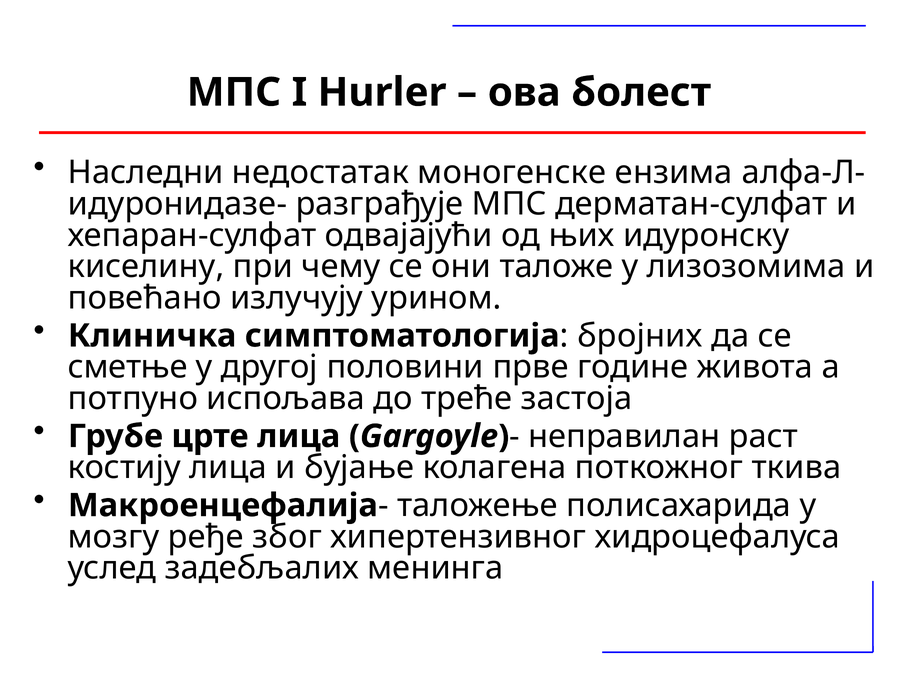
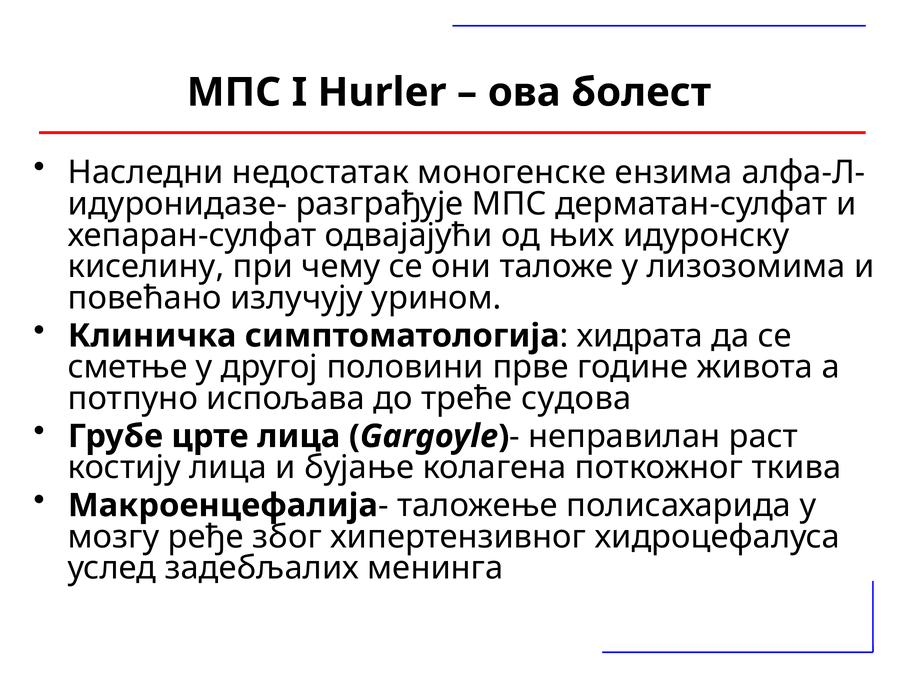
бројних: бројних -> хидрата (640, 336)
застоја: застоја -> судова (576, 399)
